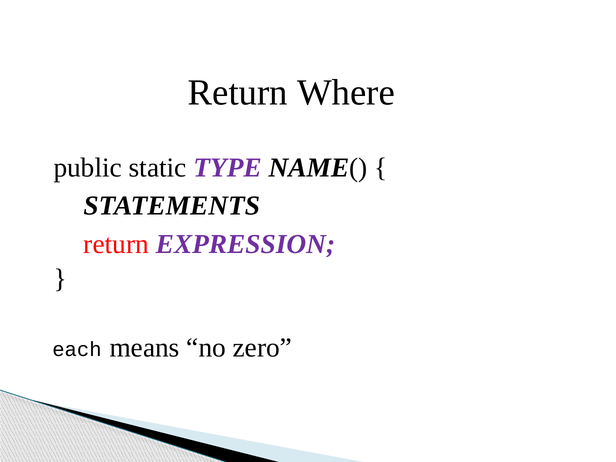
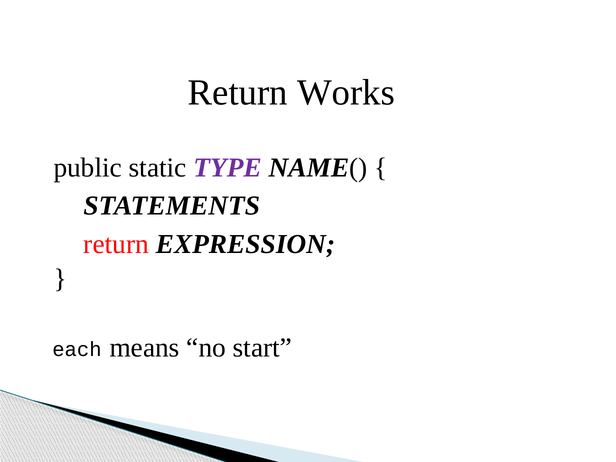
Where: Where -> Works (346, 93)
EXPRESSION colour: purple -> black (245, 244)
zero: zero -> start (262, 347)
